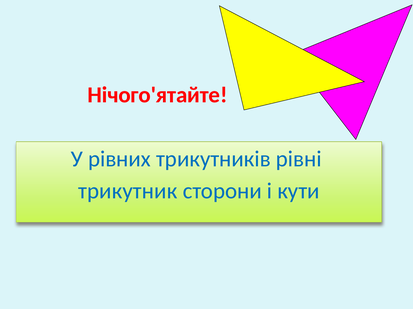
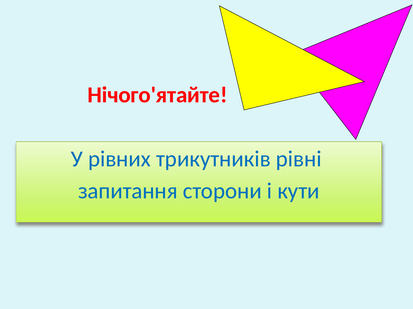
трикутник: трикутник -> запитання (128, 191)
